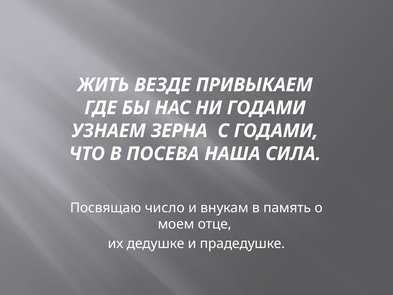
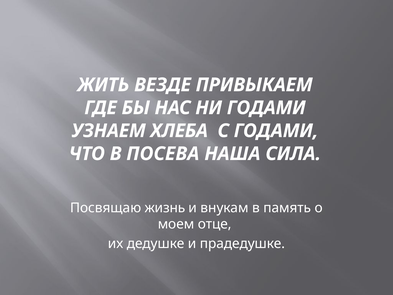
ЗЕРНА: ЗЕРНА -> ХЛЕБА (179, 131)
число: число -> жизнь (165, 208)
